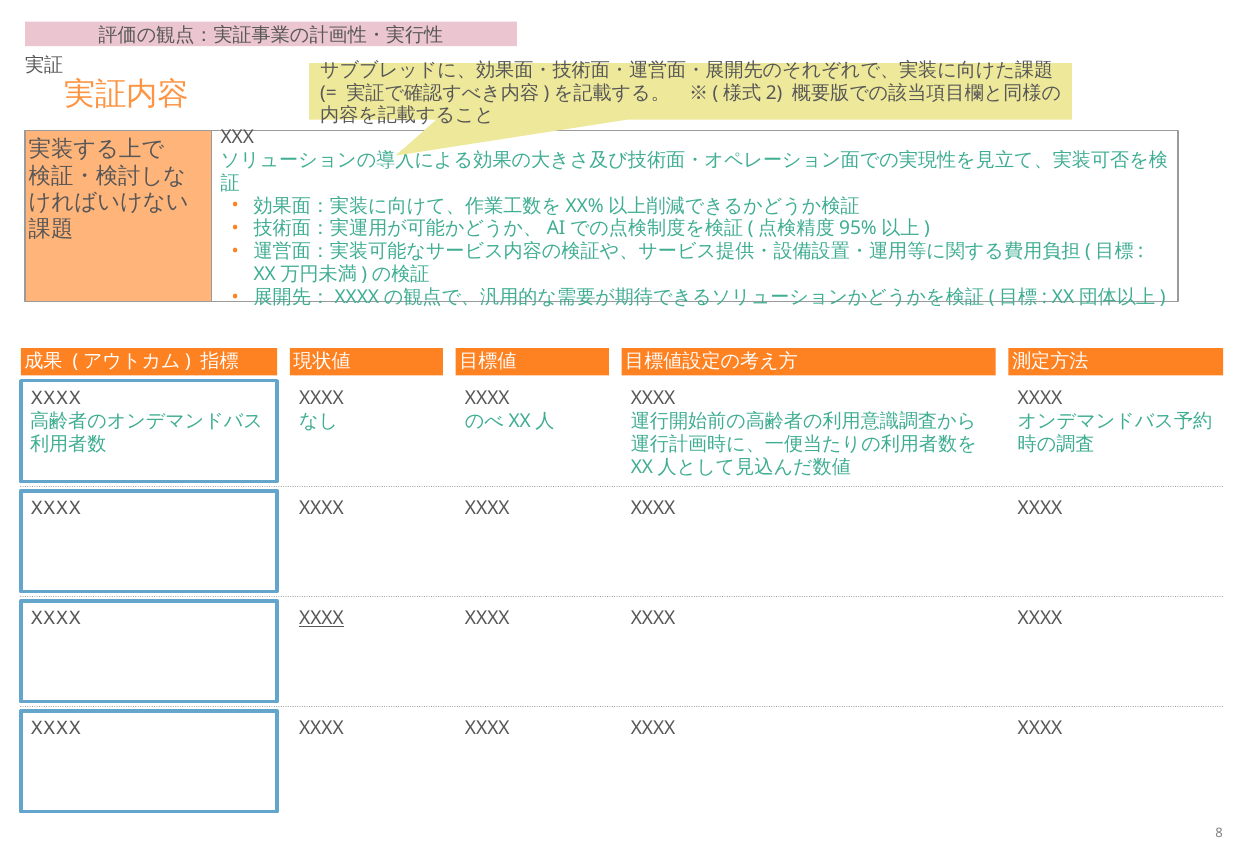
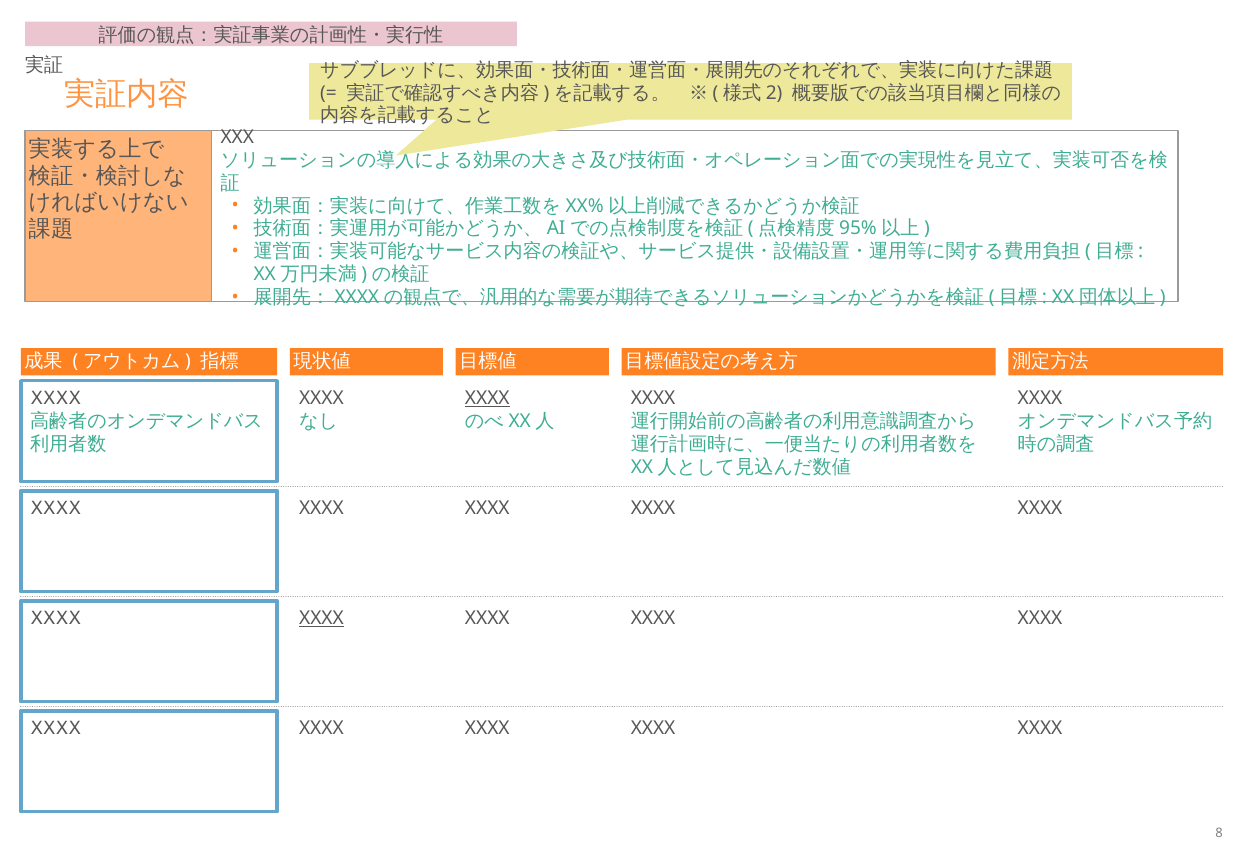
XXXX underline: none -> present (487, 398)
